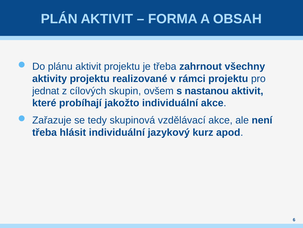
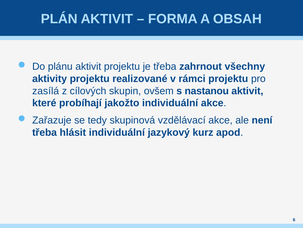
jednat: jednat -> zasílá (46, 91)
